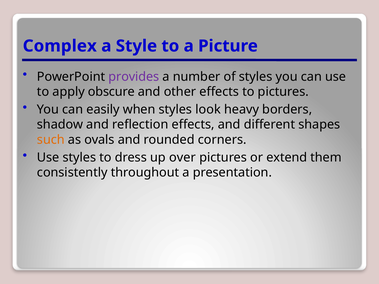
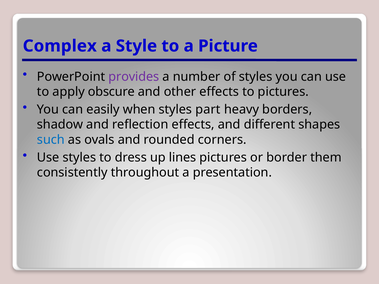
look: look -> part (208, 110)
such colour: orange -> blue (51, 140)
over: over -> lines (183, 158)
extend: extend -> border (287, 158)
